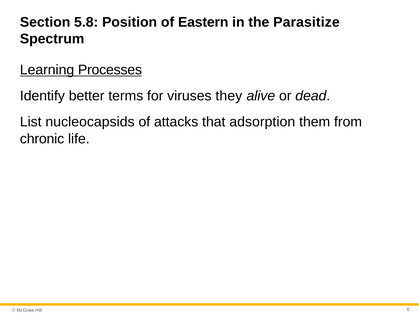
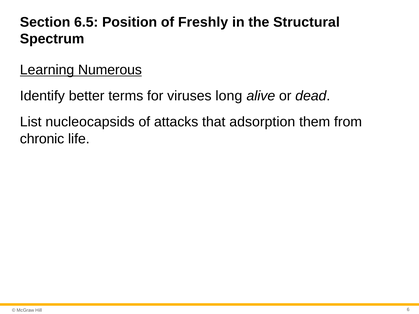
5.8: 5.8 -> 6.5 (86, 22)
Eastern: Eastern -> Freshly (203, 22)
Parasitize: Parasitize -> Structural (306, 22)
Processes: Processes -> Numerous (110, 70)
they: they -> long (229, 96)
